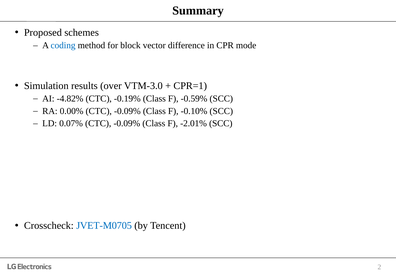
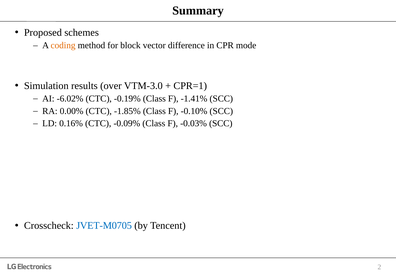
coding colour: blue -> orange (63, 45)
-4.82%: -4.82% -> -6.02% (70, 99)
-0.59%: -0.59% -> -1.41% (194, 99)
0.00% CTC -0.09%: -0.09% -> -1.85% (127, 111)
0.07%: 0.07% -> 0.16% (71, 124)
-2.01%: -2.01% -> -0.03% (194, 124)
